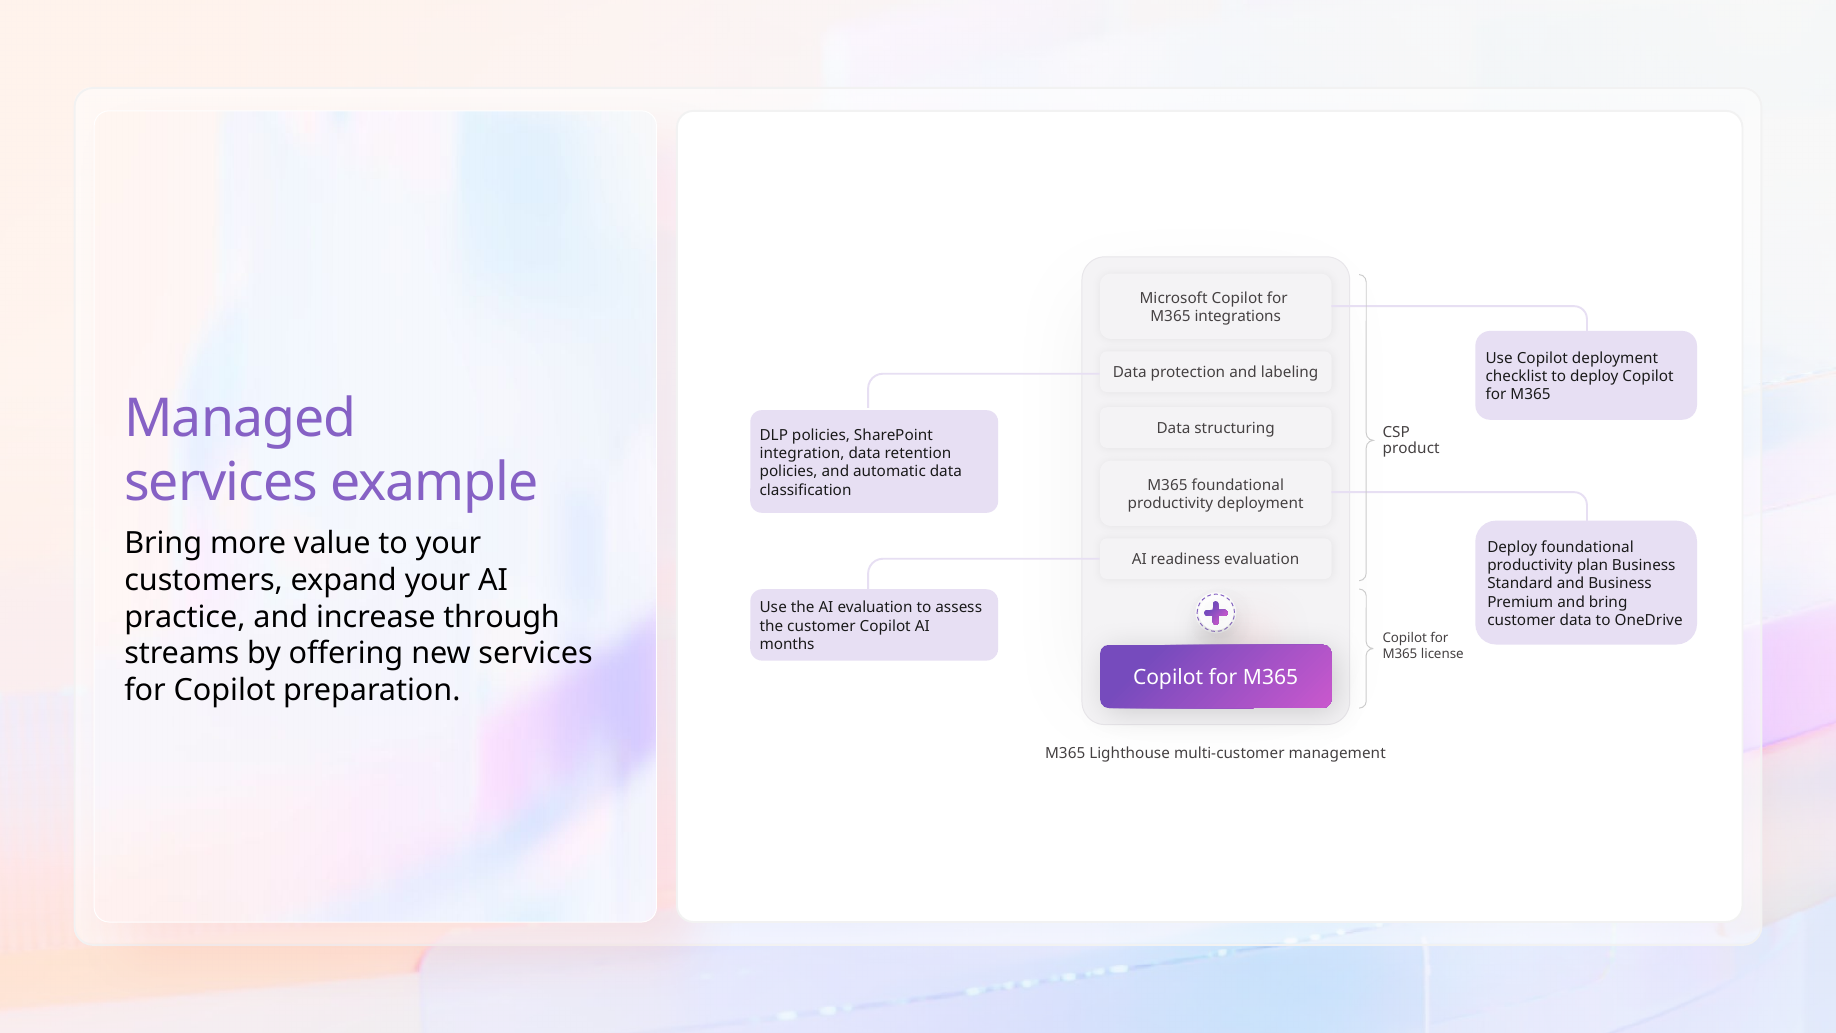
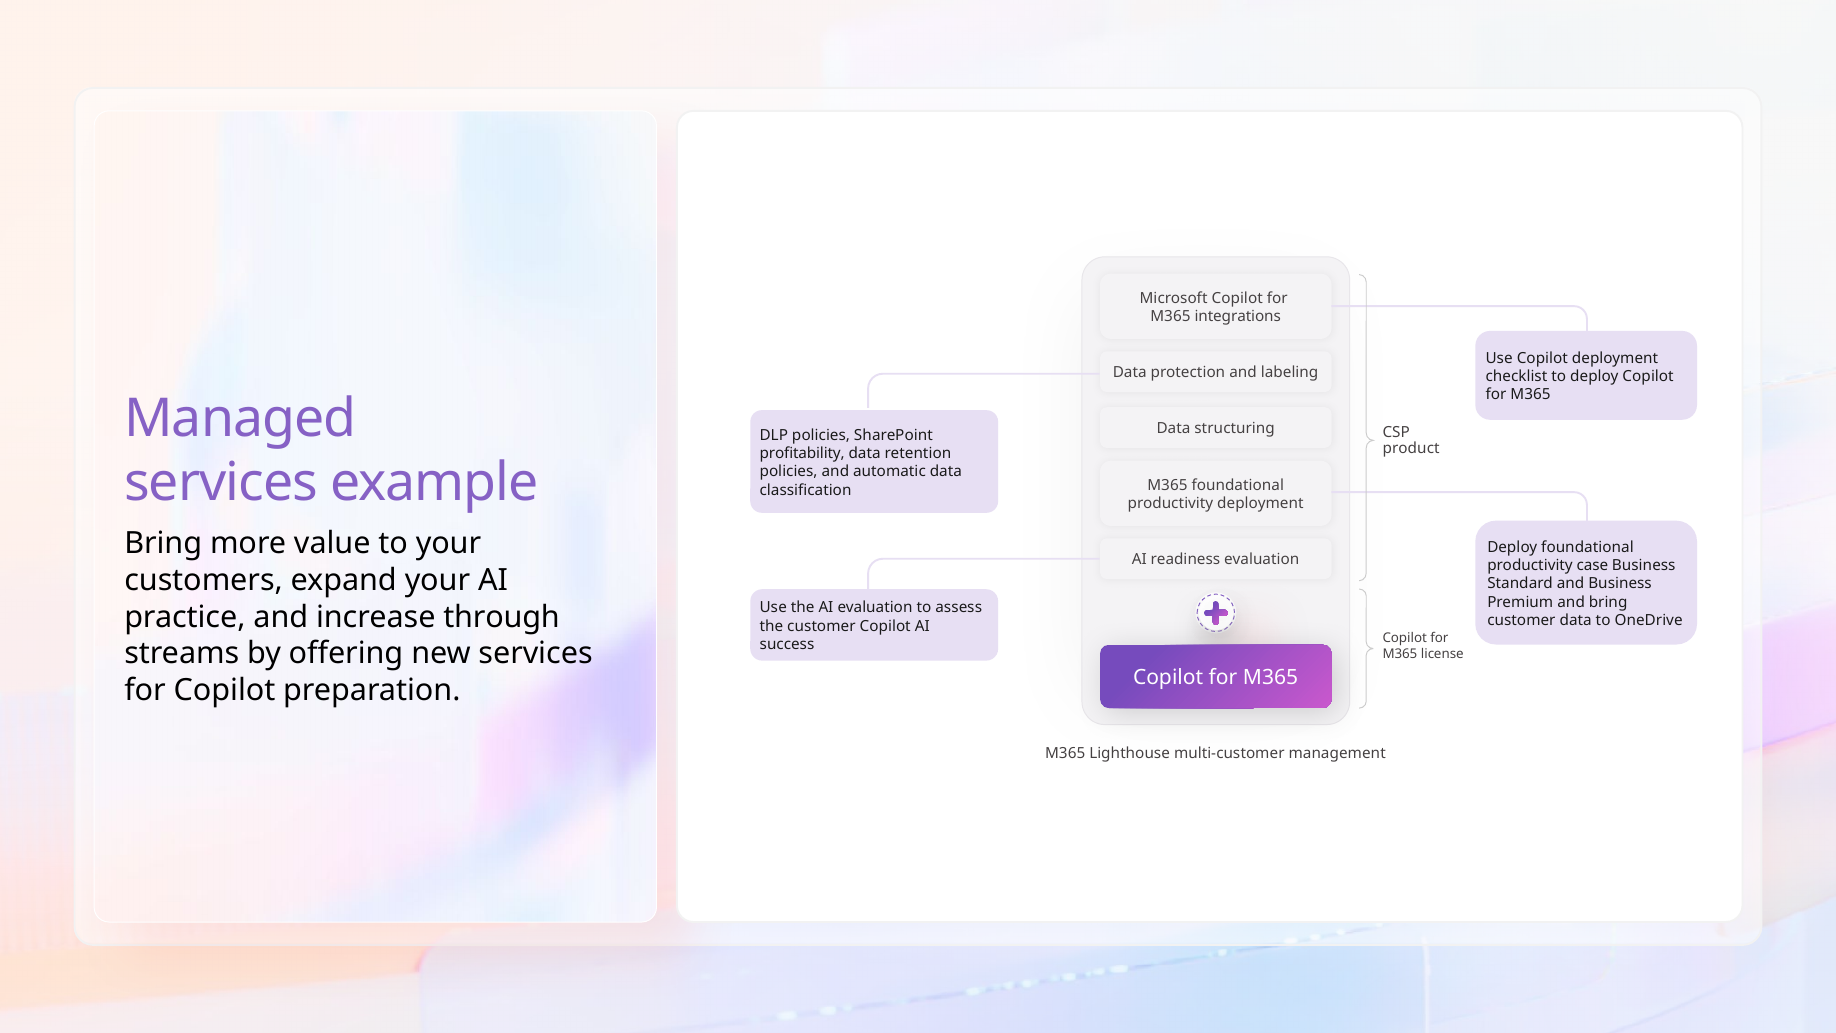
integration: integration -> profitability (802, 453)
plan: plan -> case (1592, 565)
months: months -> success (787, 644)
